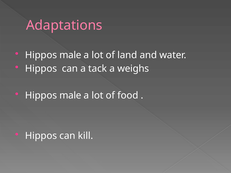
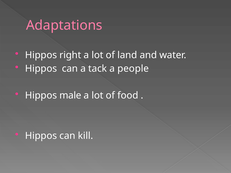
male: male -> right (70, 55)
weighs: weighs -> people (133, 69)
